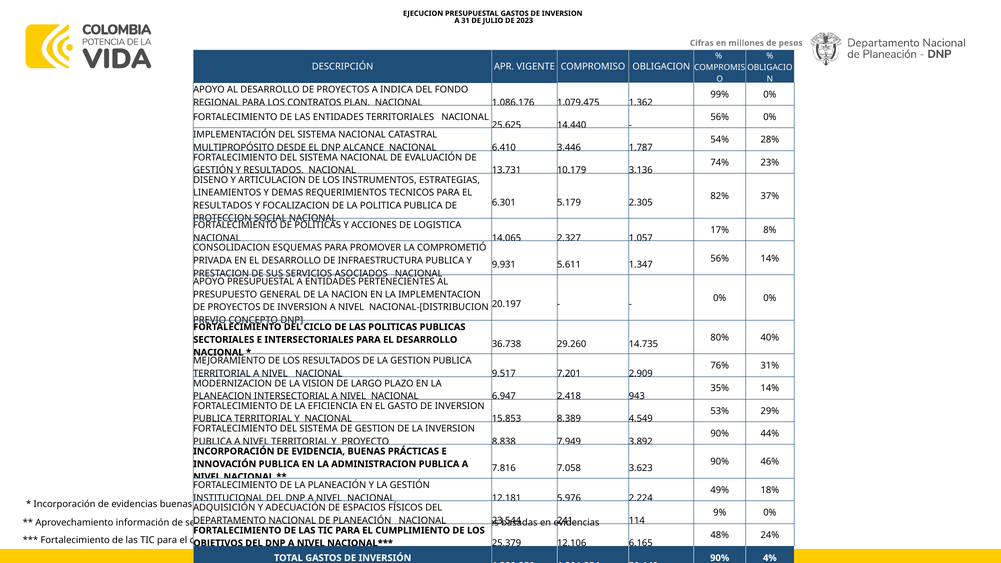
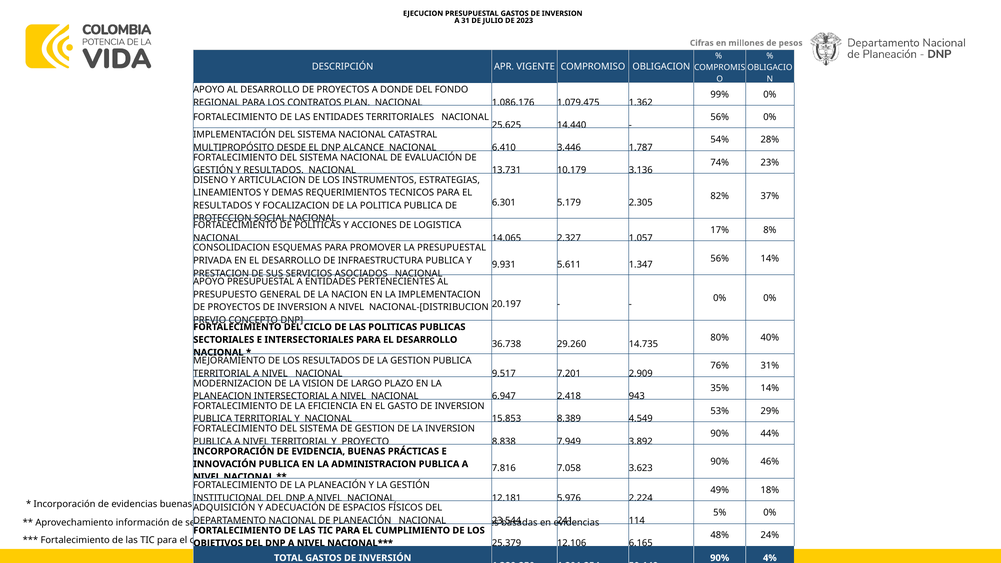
INDICA: INDICA -> DONDE (397, 90)
LA COMPROMETIÓ: COMPROMETIÓ -> PRESUPUESTAL (452, 248)
9%: 9% -> 5% (720, 513)
